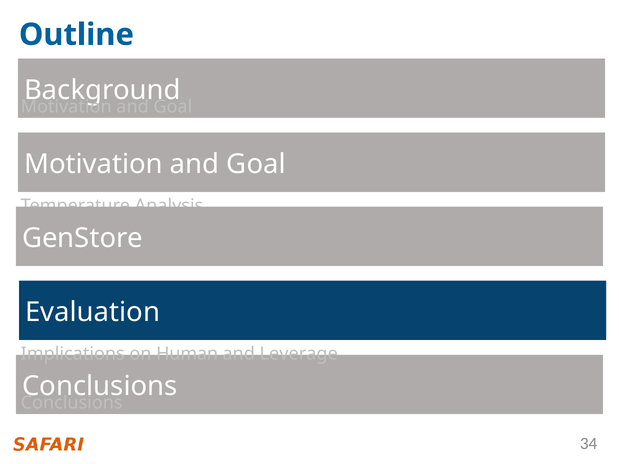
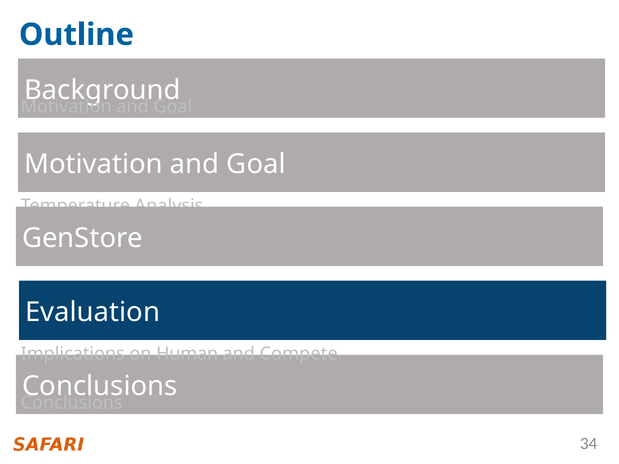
Leverage: Leverage -> Compete (299, 354)
